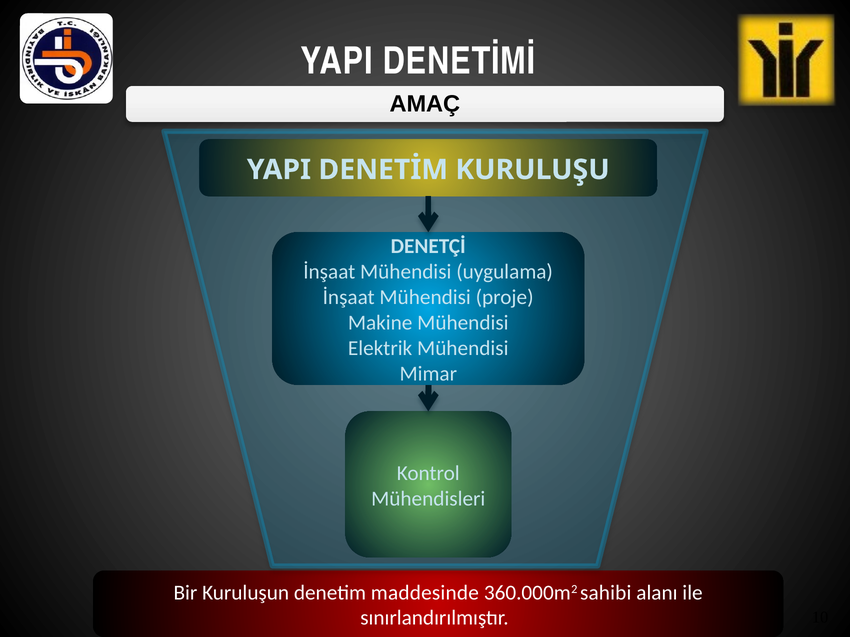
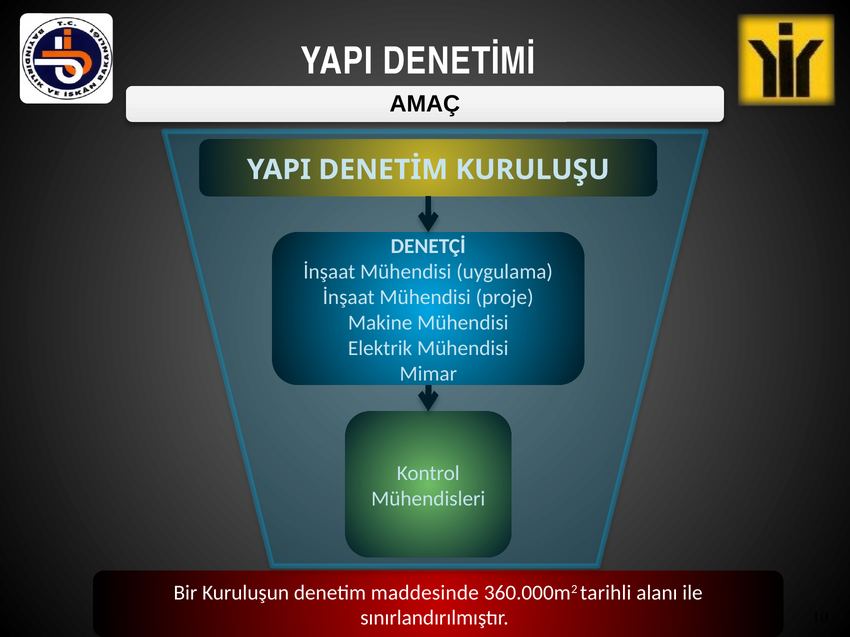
sahibi: sahibi -> tarihli (606, 593)
